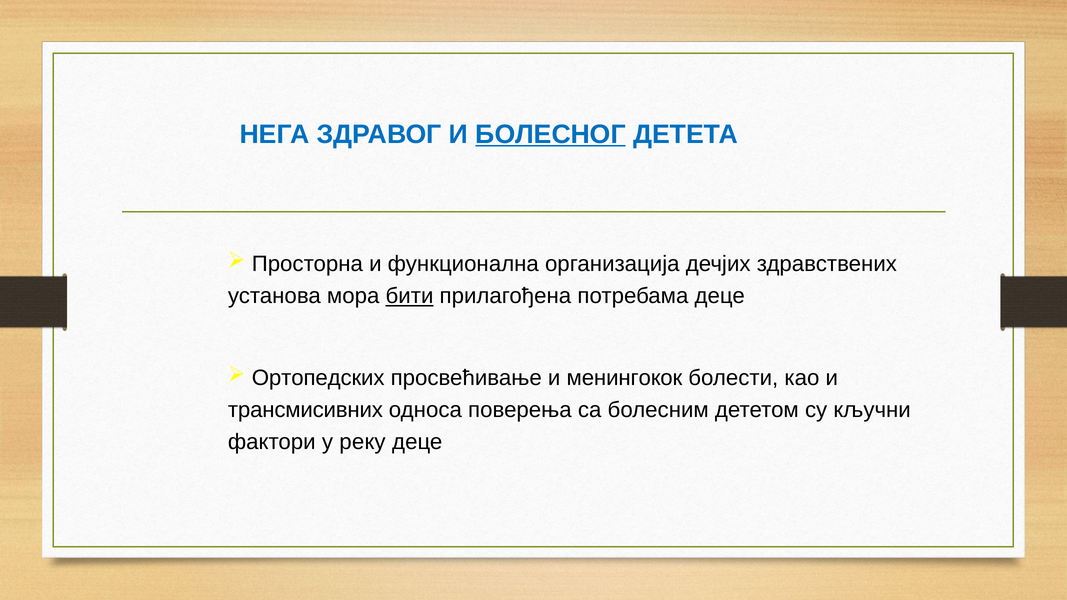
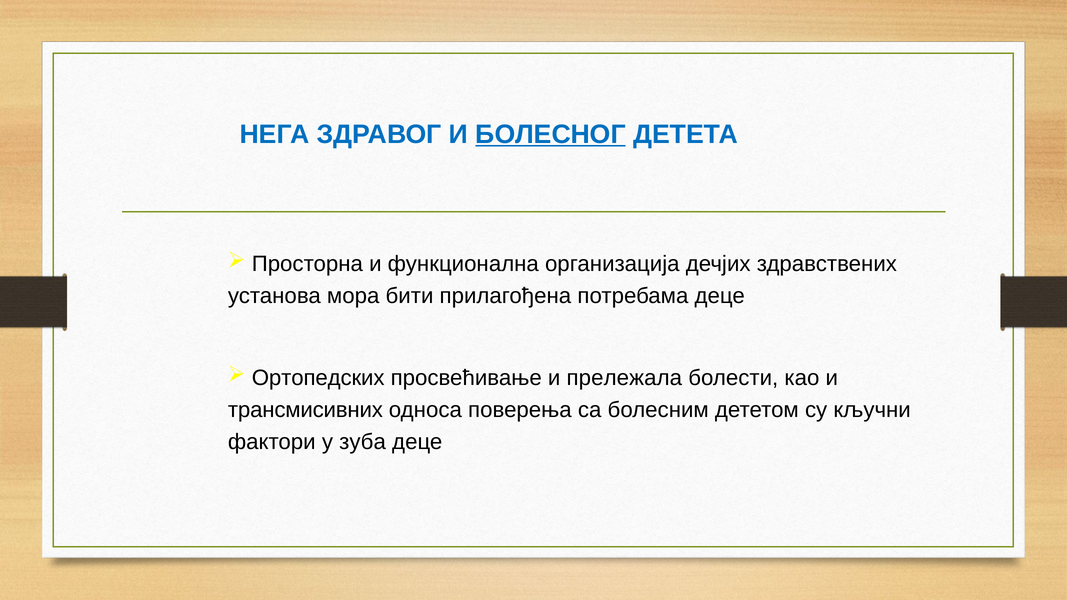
бити underline: present -> none (410, 296)
менингокок: менингокок -> прележала (624, 378)
реку: реку -> зуба (363, 442)
